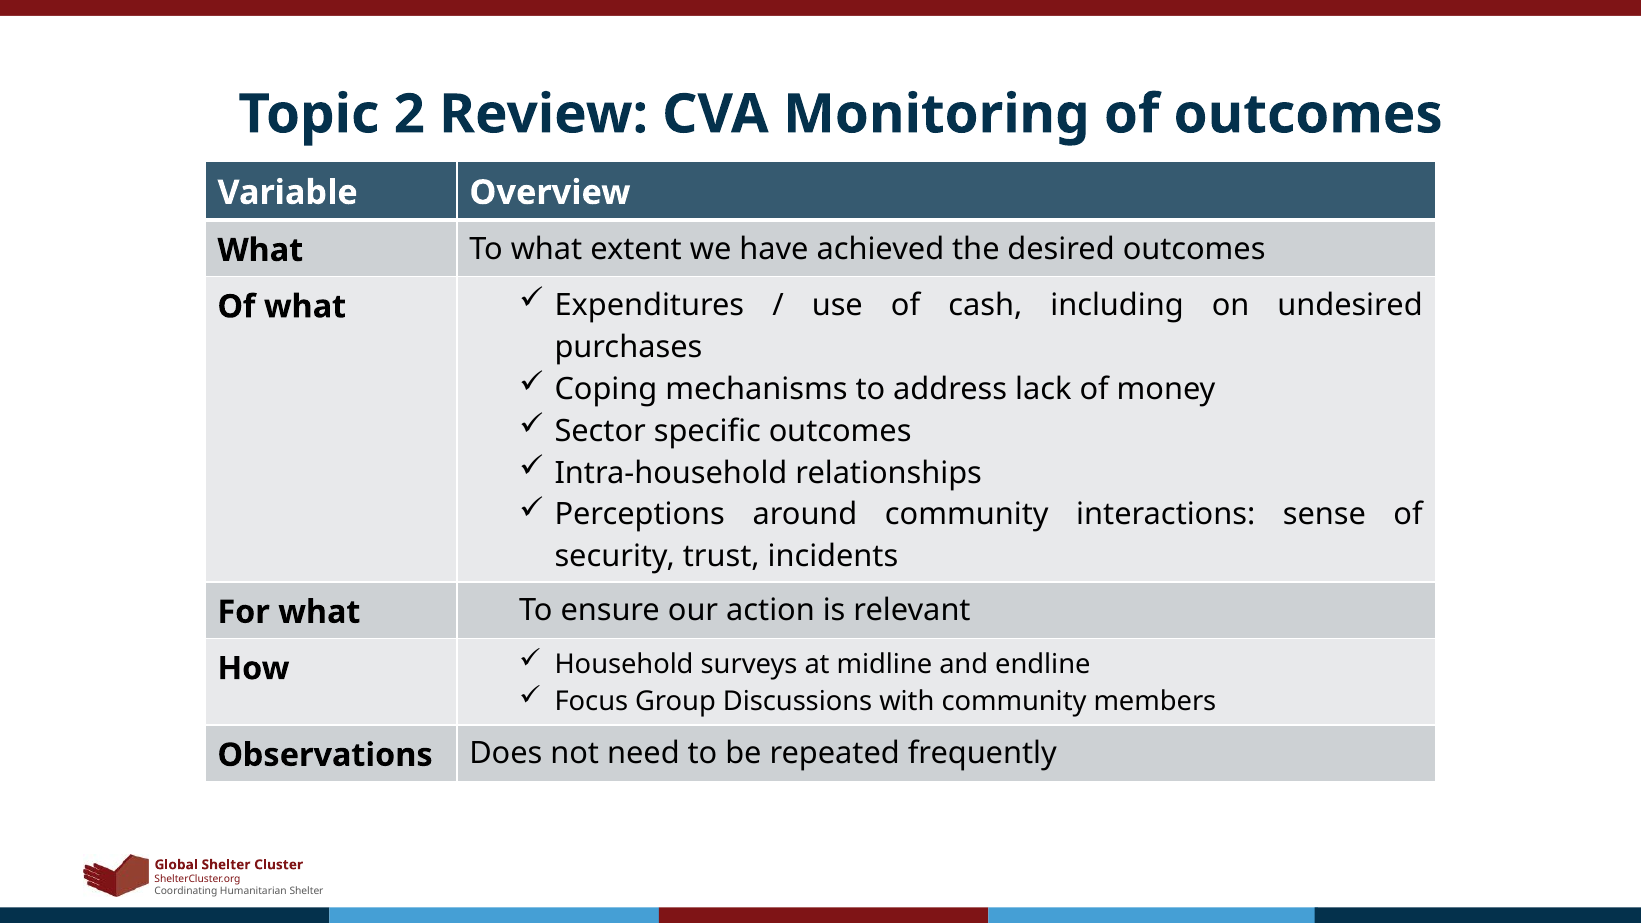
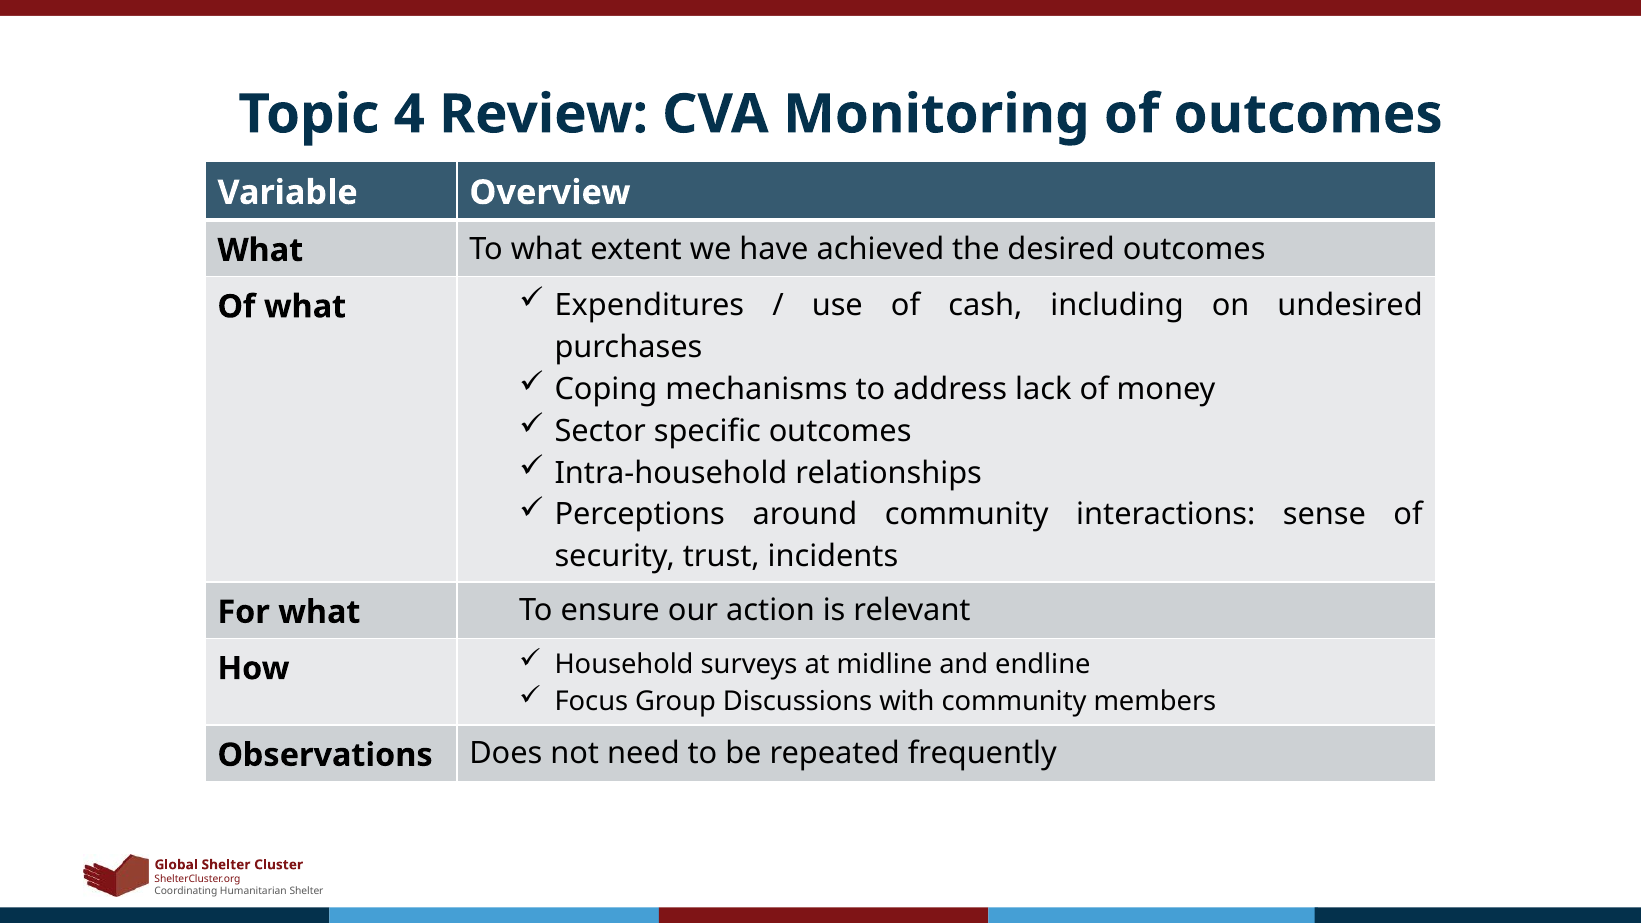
2: 2 -> 4 (409, 114)
